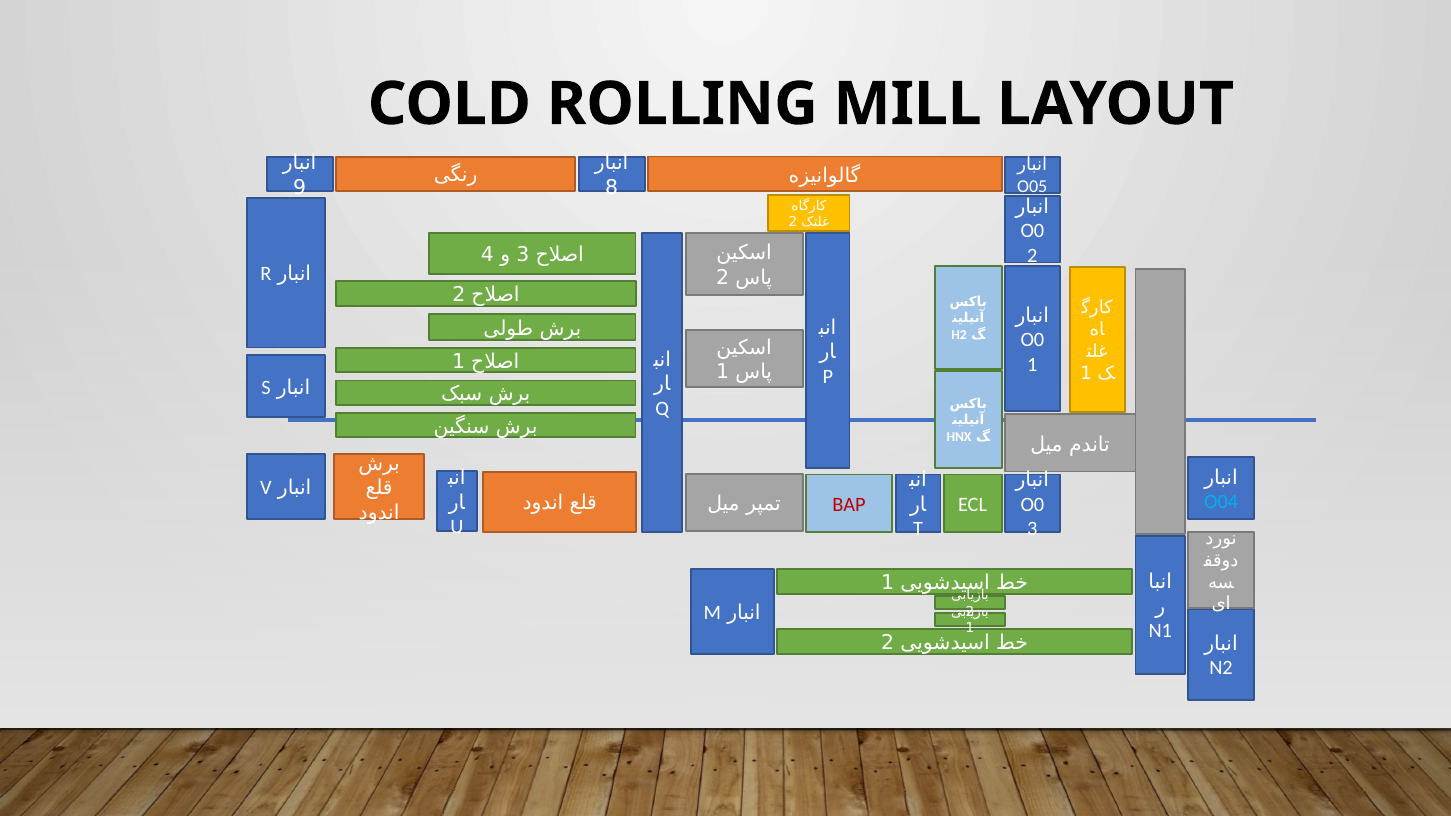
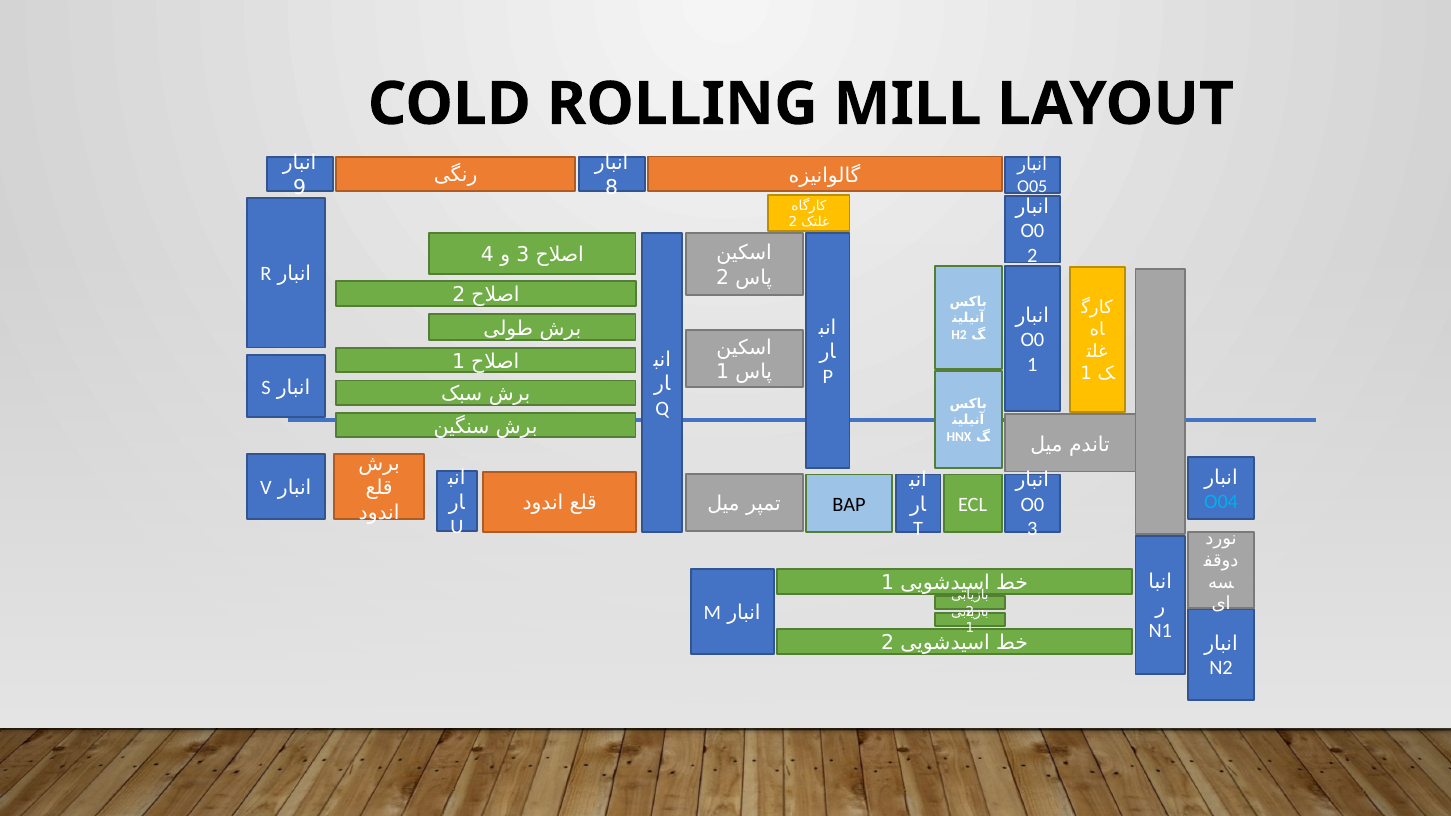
BAP colour: red -> black (849, 505)
